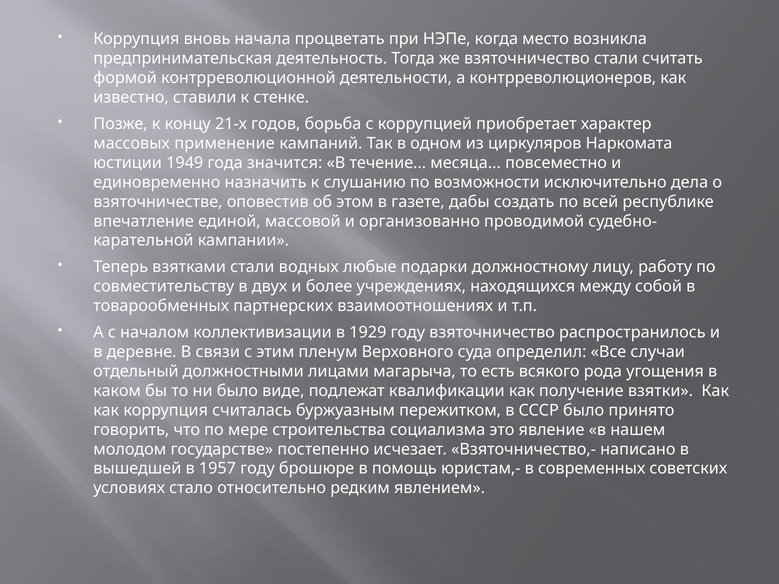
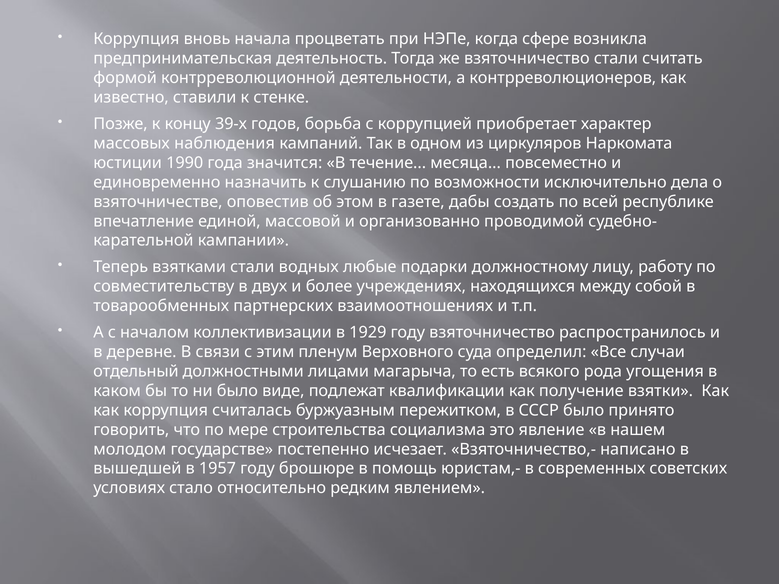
место: место -> сфере (546, 39)
21-х: 21-х -> 39-х (231, 124)
применение: применение -> наблюдения (225, 143)
1949: 1949 -> 1990 (185, 163)
